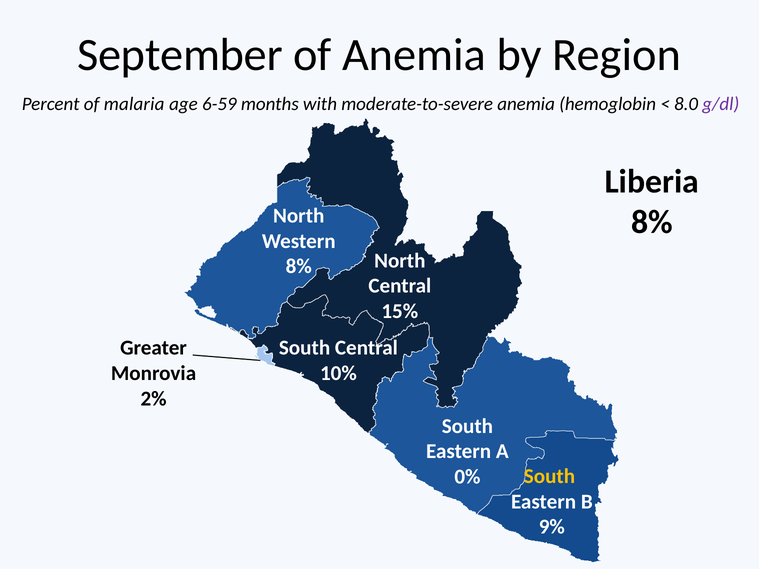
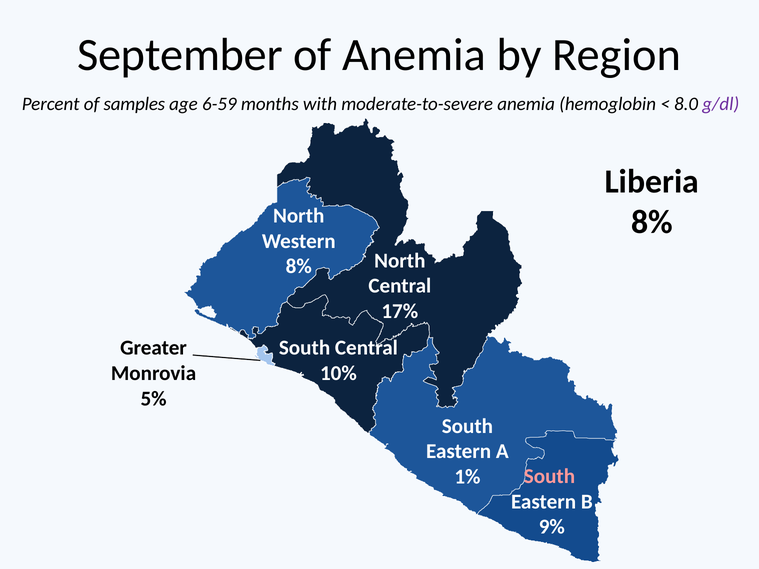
malaria: malaria -> samples (134, 104)
15%: 15% -> 17% (400, 311)
2%: 2% -> 5% (154, 399)
South colour: yellow -> pink (549, 477)
0%: 0% -> 1% (467, 477)
